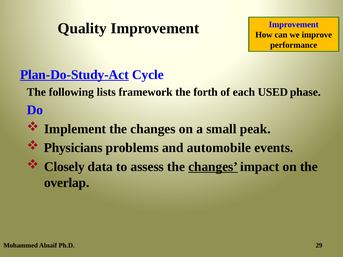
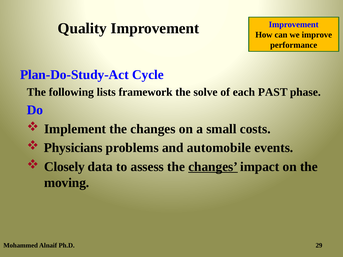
Plan-Do-Study-Act underline: present -> none (74, 75)
forth: forth -> solve (205, 92)
USED: USED -> PAST (273, 92)
peak: peak -> costs (255, 129)
overlap: overlap -> moving (67, 183)
